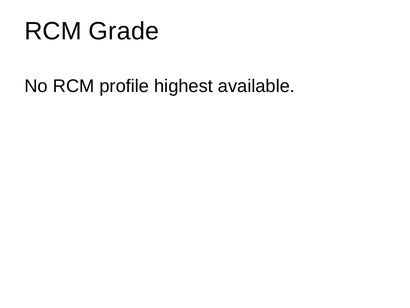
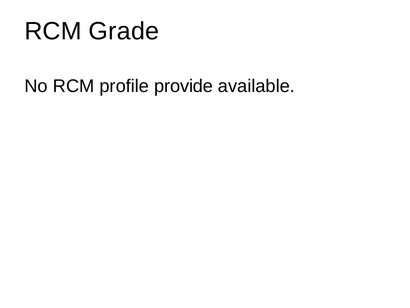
highest: highest -> provide (184, 86)
